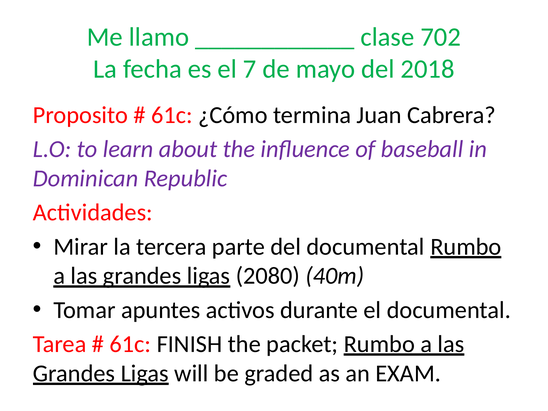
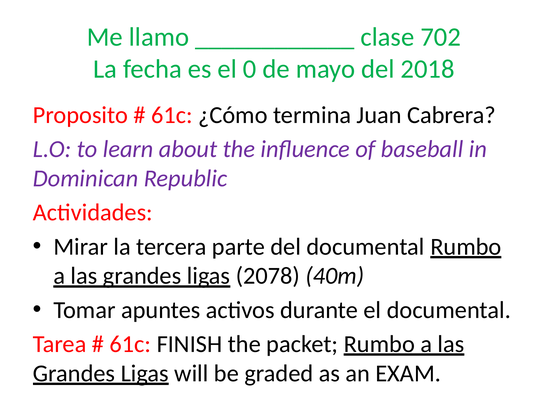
7: 7 -> 0 (250, 69)
2080: 2080 -> 2078 (268, 276)
